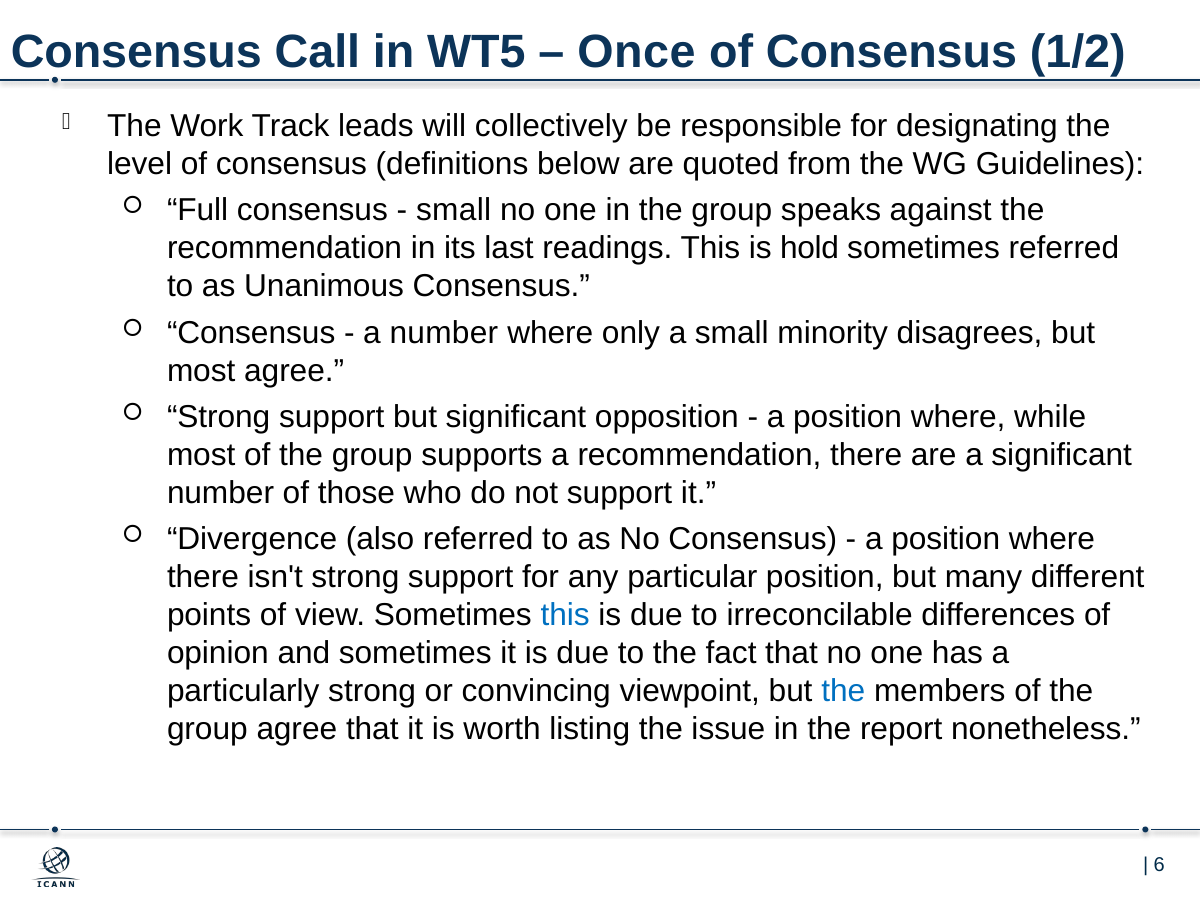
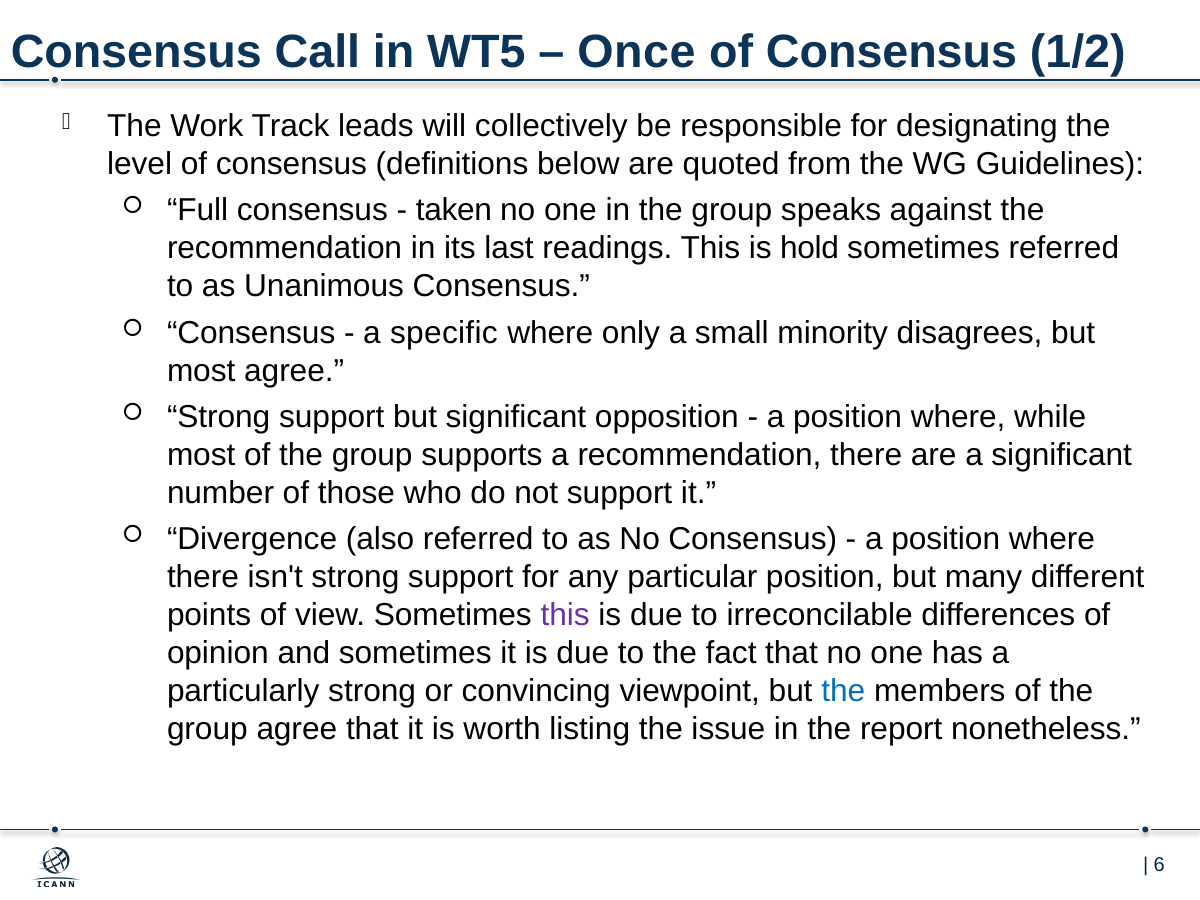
small: small -> taken (454, 210)
a number: number -> specific (444, 333)
this colour: blue -> purple (565, 615)
